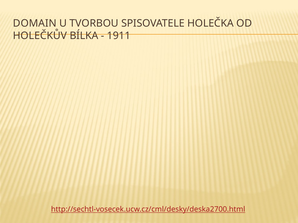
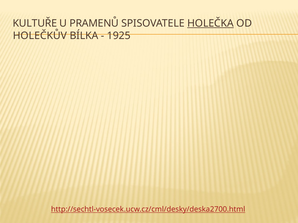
DOMAIN: DOMAIN -> KULTUŘE (35, 23)
TVORBOU: TVORBOU -> PRAMENŮ (94, 23)
HOLEČKA underline: none -> present (210, 23)
1911: 1911 -> 1925 (119, 36)
